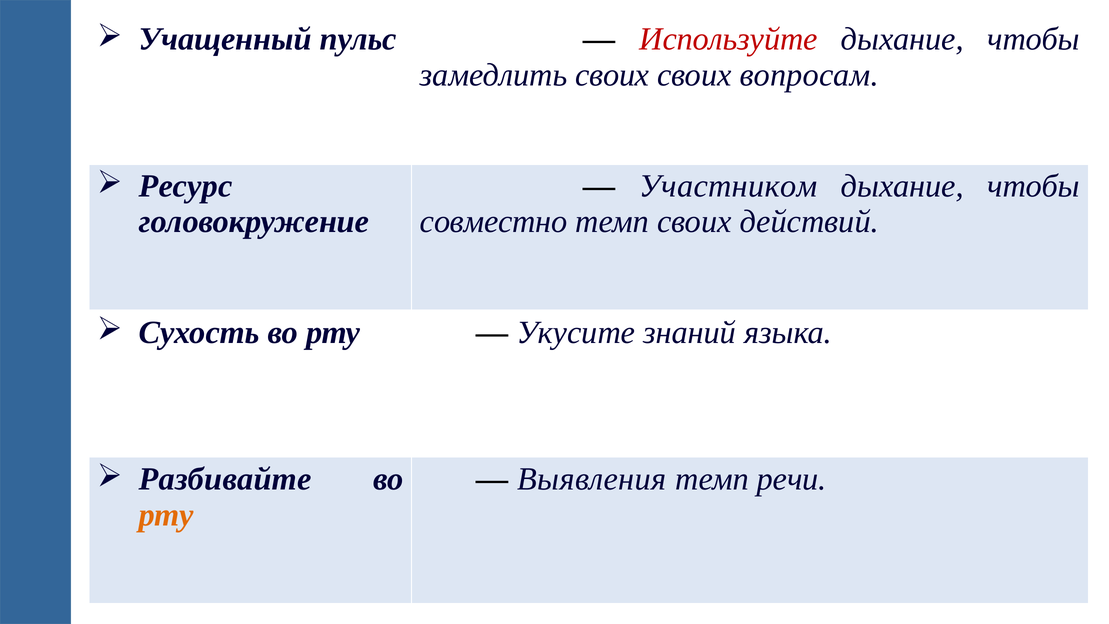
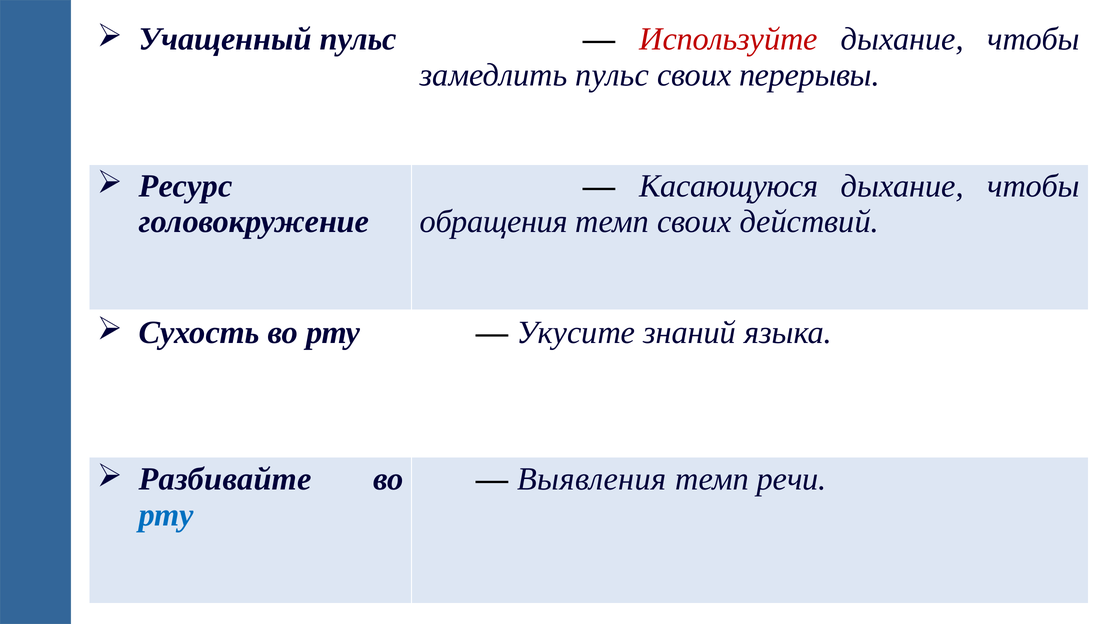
замедлить своих: своих -> пульс (612, 75)
вопросам: вопросам -> перерывы (809, 75)
Участником: Участником -> Касающуюся (729, 186)
совместно: совместно -> обращения (494, 222)
рту colour: orange -> blue (166, 515)
